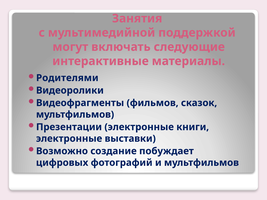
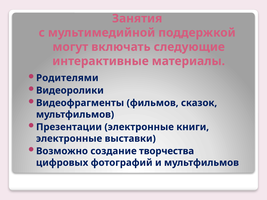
побуждает: побуждает -> творчества (167, 151)
